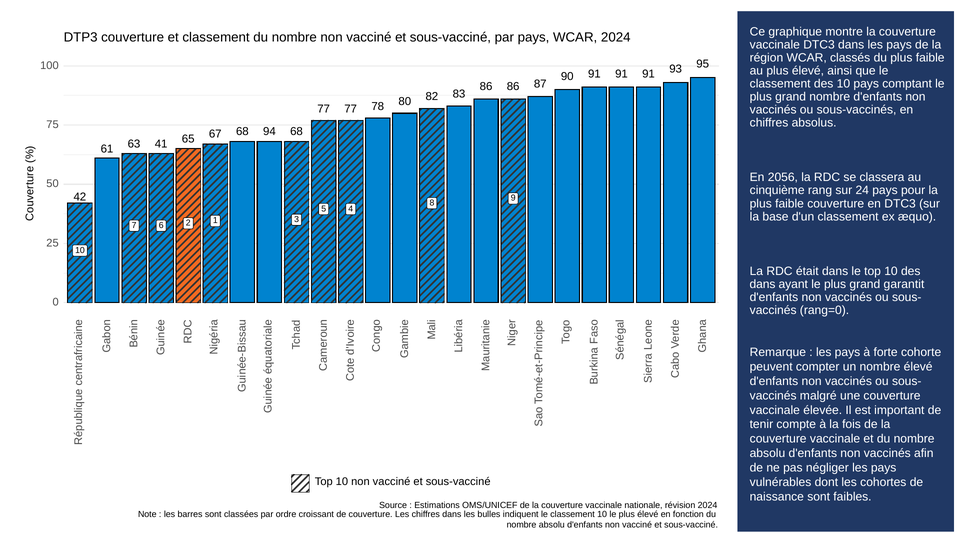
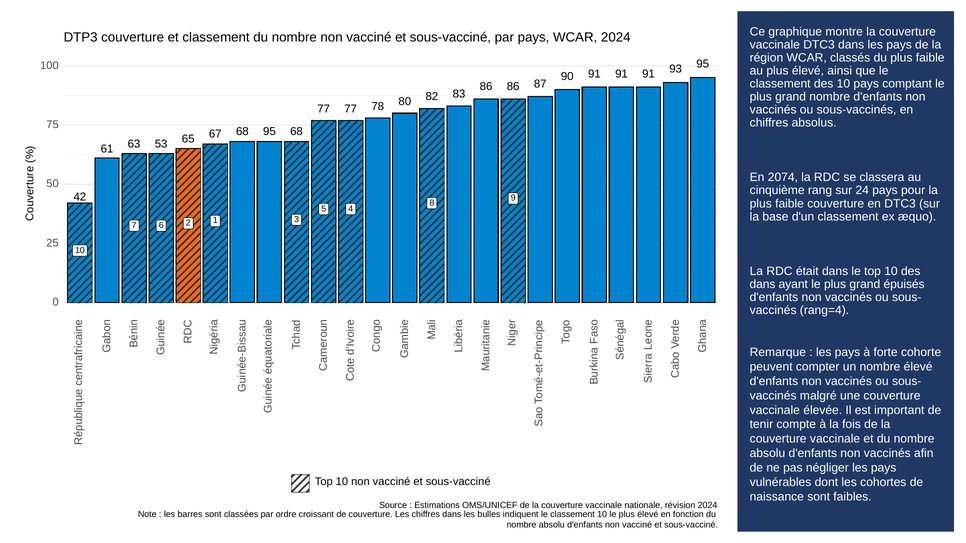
68 94: 94 -> 95 (269, 132)
41: 41 -> 53 (161, 144)
2056: 2056 -> 2074 (783, 178)
garantit: garantit -> épuisés (904, 284)
rang=0: rang=0 -> rang=4 (825, 310)
